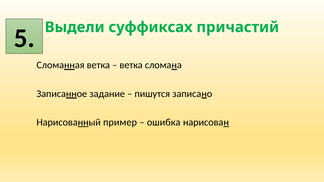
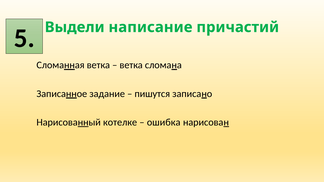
суффиксах: суффиксах -> написание (150, 27)
пример: пример -> котелке (120, 122)
